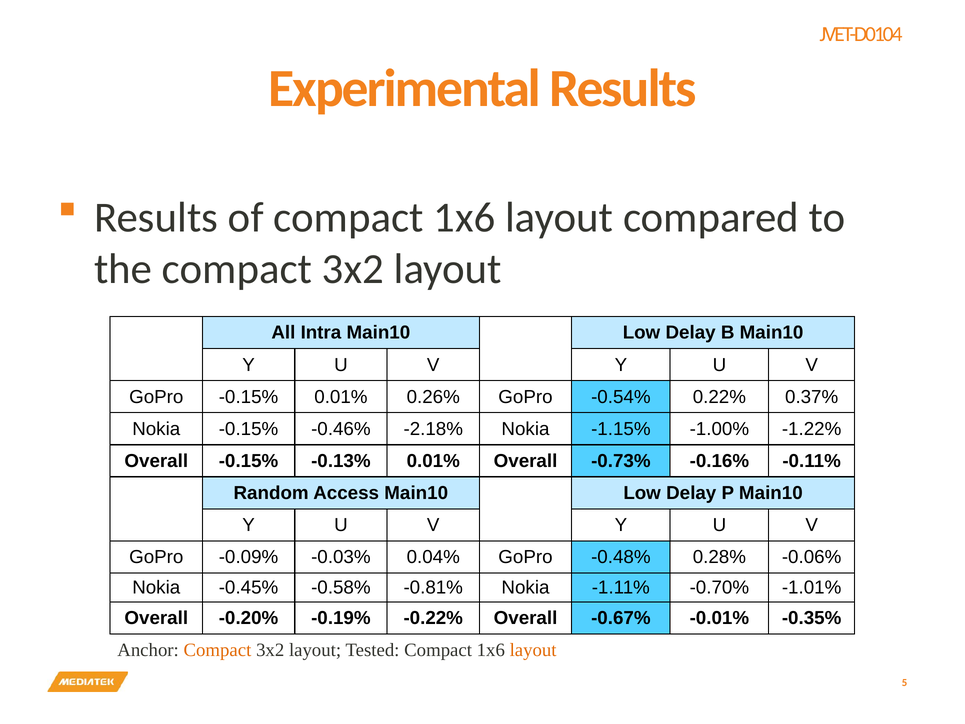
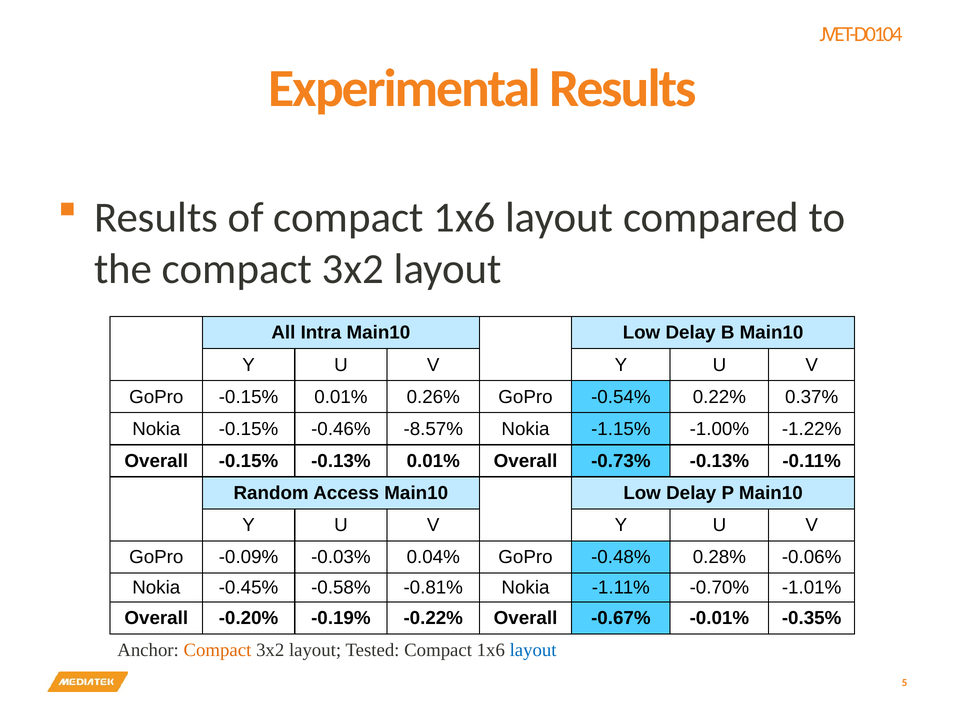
-2.18%: -2.18% -> -8.57% (433, 429)
-0.73% -0.16%: -0.16% -> -0.13% (719, 461)
layout colour: orange -> blue (533, 650)
